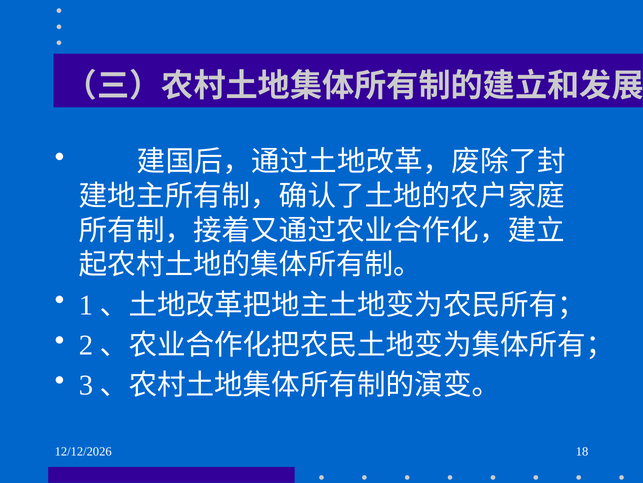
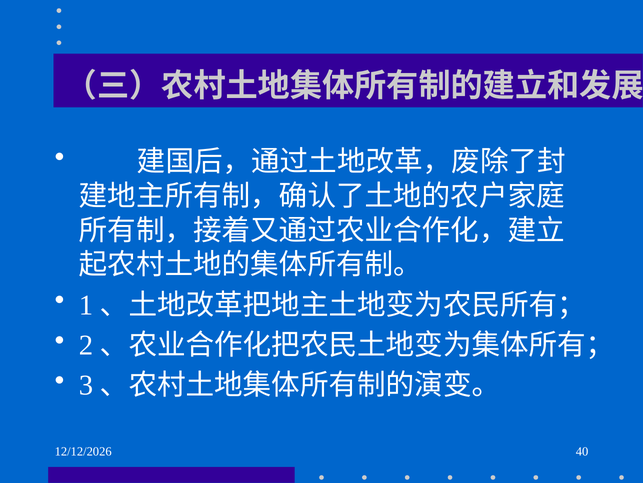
18: 18 -> 40 (582, 451)
